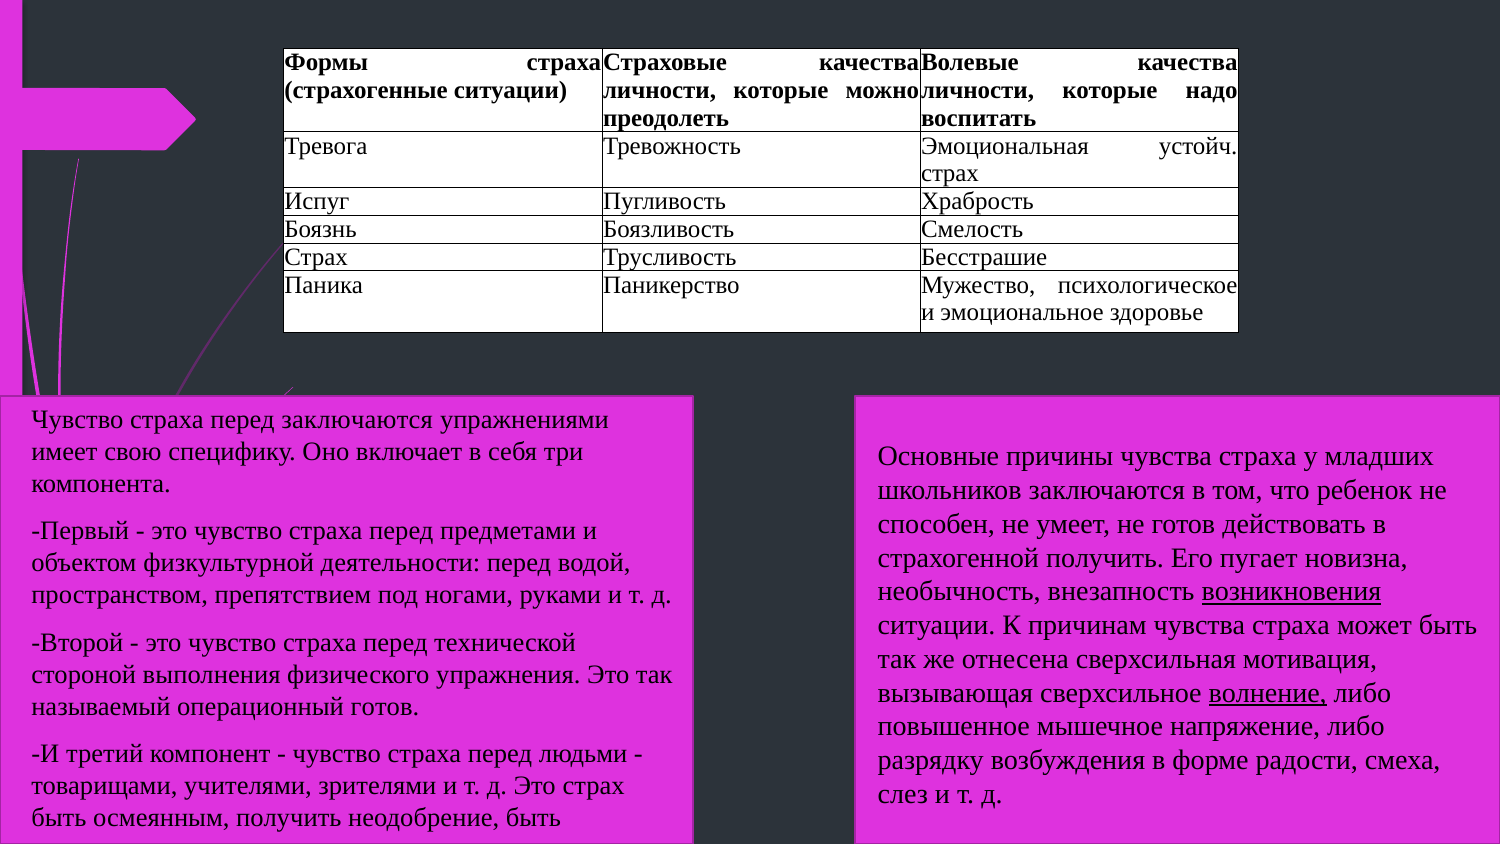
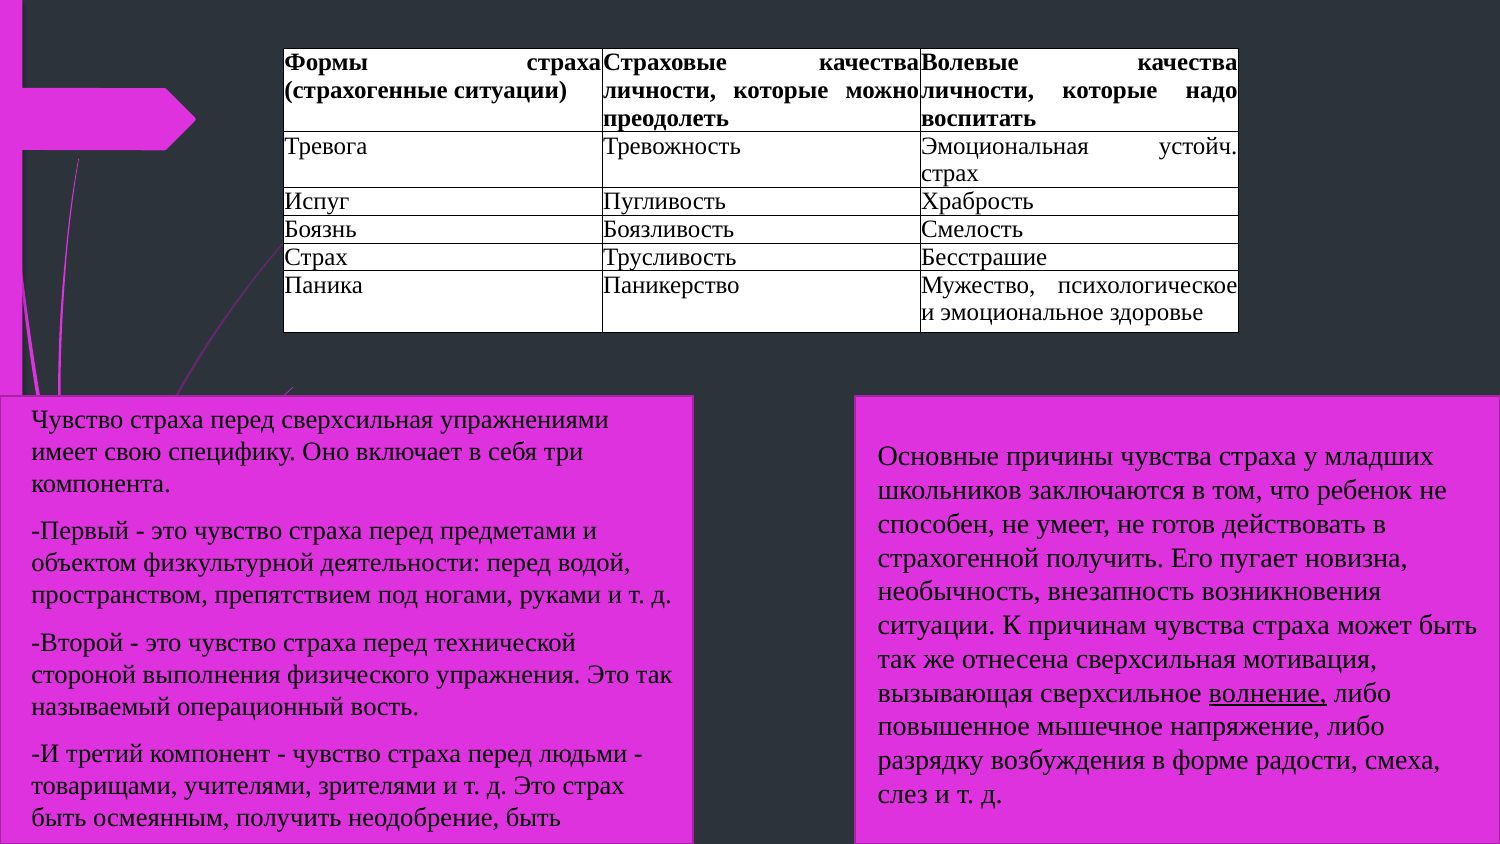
перед заключаются: заключаются -> сверхсильная (357, 420)
возникновения underline: present -> none (1291, 591)
операционный готов: готов -> вость (385, 706)
